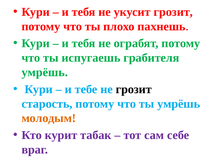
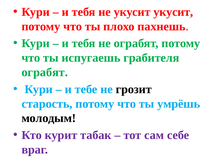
укусит грозит: грозит -> укусит (173, 12)
умрёшь: умрёшь -> ограбят (45, 73)
молодым colour: orange -> black (49, 119)
